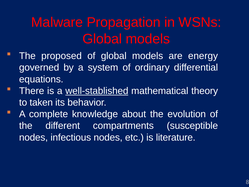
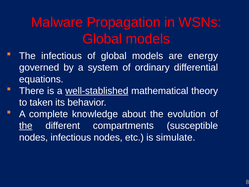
The proposed: proposed -> infectious (62, 56)
the underline: none -> present (26, 126)
literature: literature -> simulate (176, 137)
